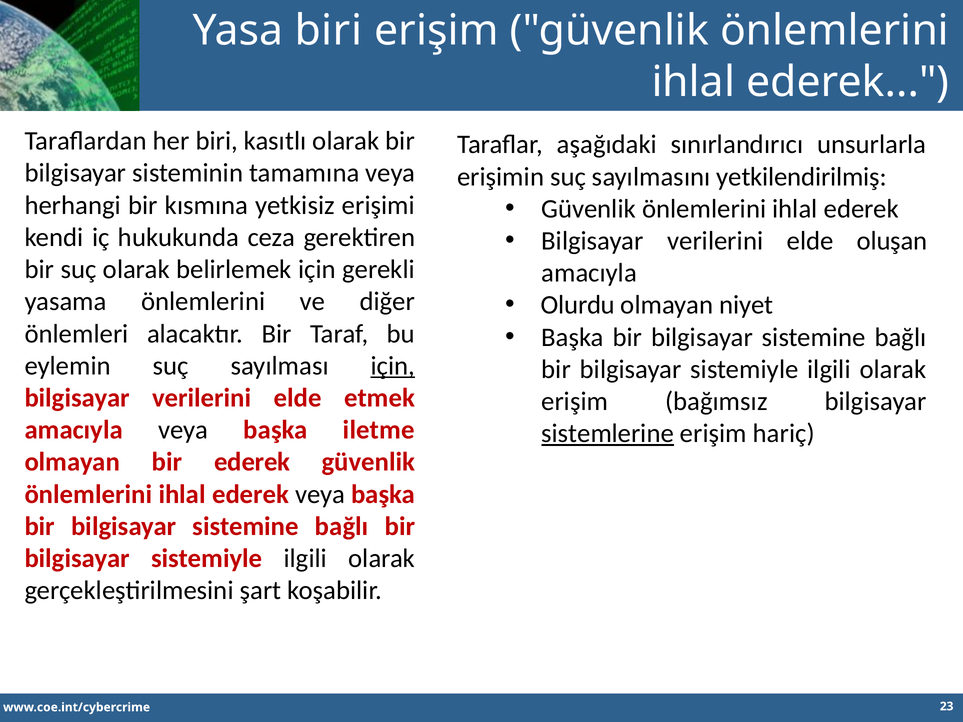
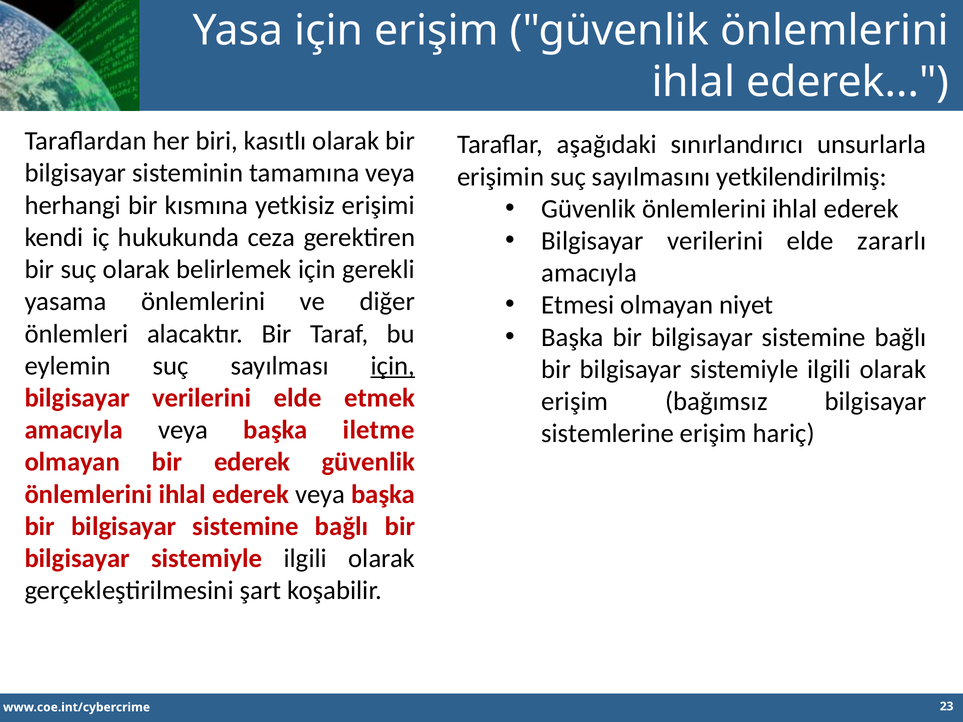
Yasa biri: biri -> için (329, 31)
oluşan: oluşan -> zararlı (892, 241)
Olurdu: Olurdu -> Etmesi (578, 305)
sistemlerine underline: present -> none (608, 434)
